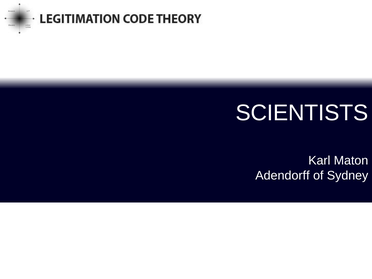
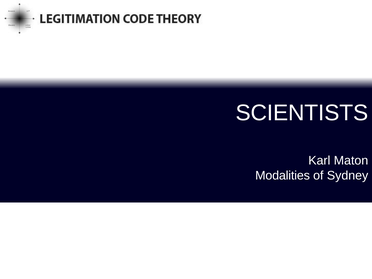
Adendorff: Adendorff -> Modalities (283, 175)
